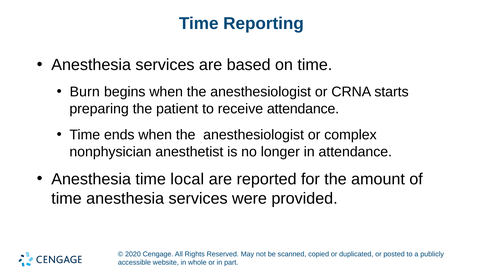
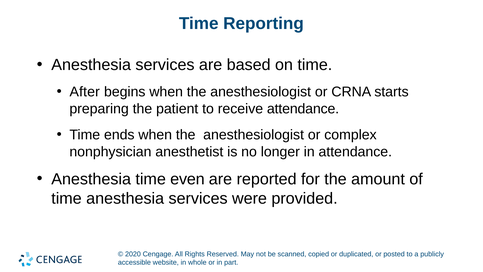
Burn: Burn -> After (85, 92)
local: local -> even (187, 179)
